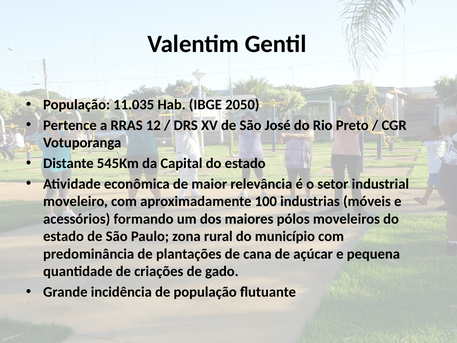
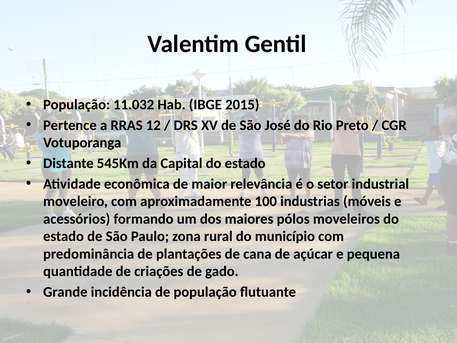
11.035: 11.035 -> 11.032 (134, 105)
2050: 2050 -> 2015 (242, 105)
